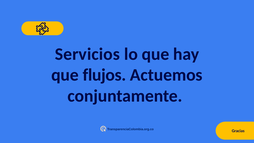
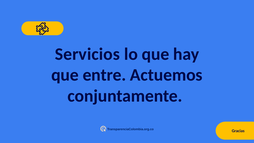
flujos: flujos -> entre (104, 75)
